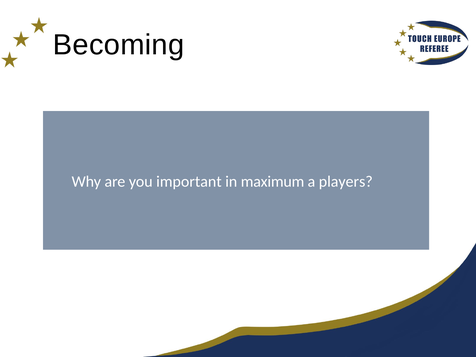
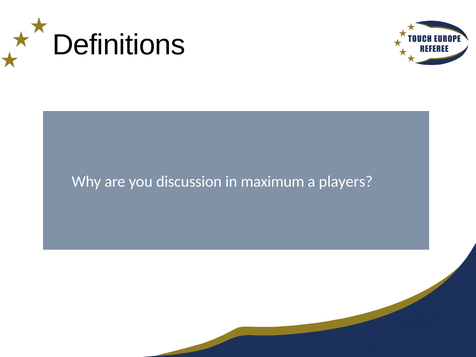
Becoming: Becoming -> Definitions (119, 45)
important: important -> discussion (189, 181)
